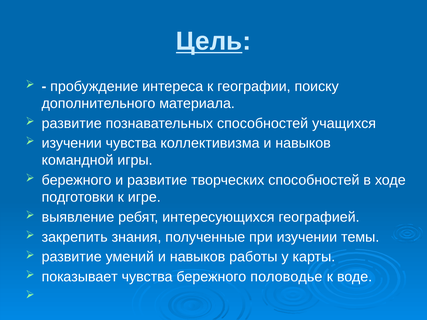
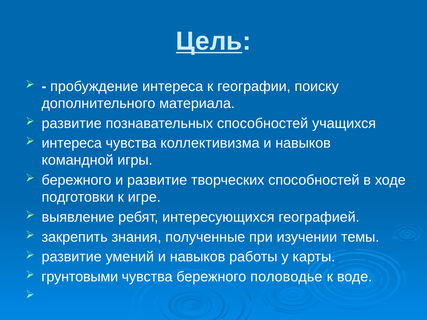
изучении: изучении -> интереса (72, 143)
показывает: показывает -> грунтовыми (80, 277)
